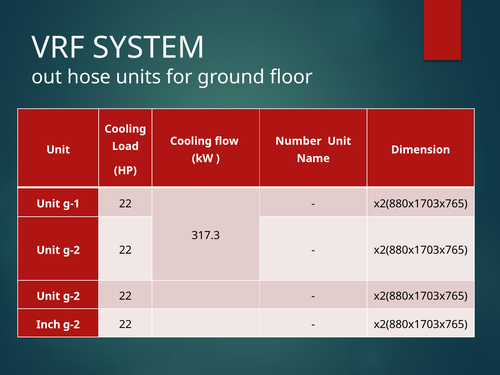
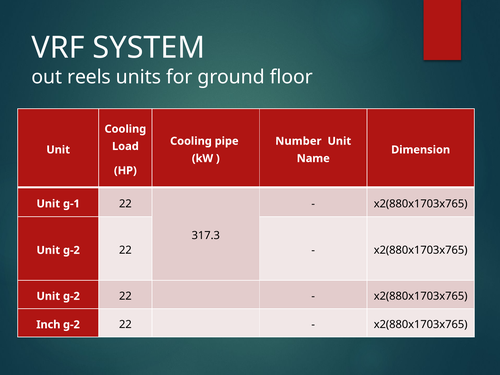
hose: hose -> reels (89, 77)
flow: flow -> pipe (227, 141)
